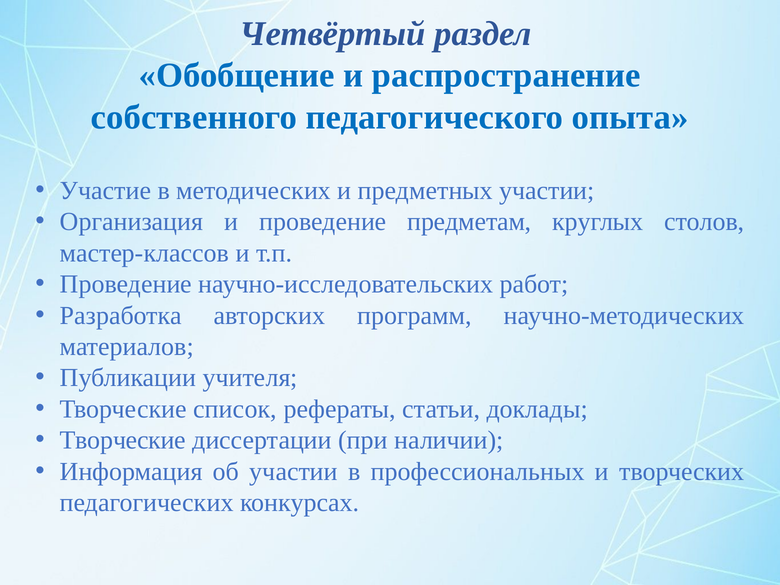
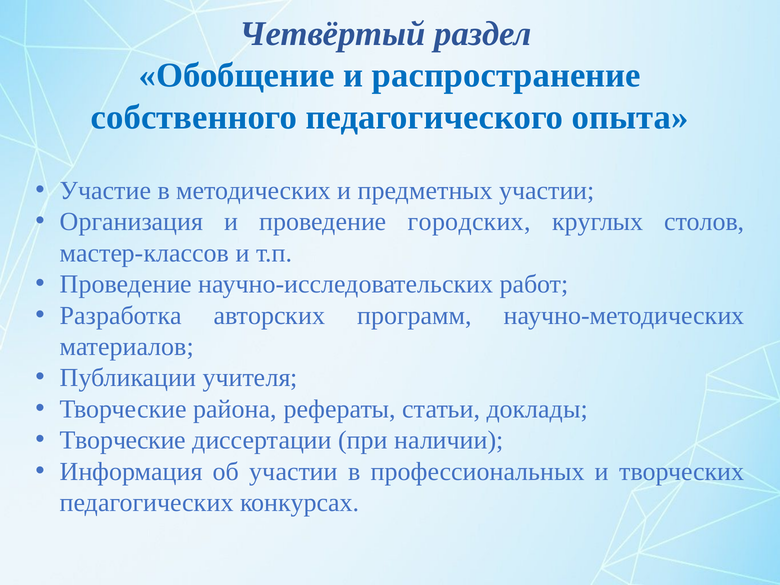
предметам: предметам -> городских (469, 222)
список: список -> района (235, 409)
